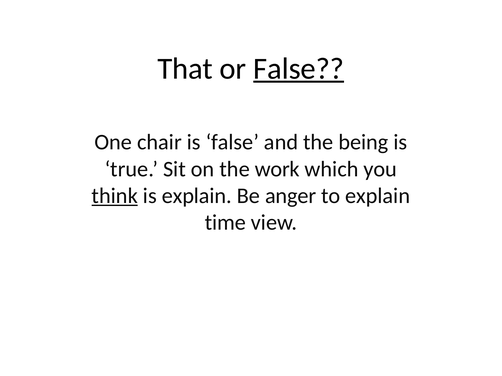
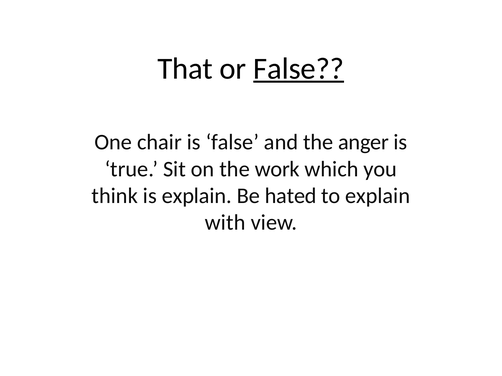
being: being -> anger (364, 142)
think underline: present -> none (115, 196)
anger: anger -> hated (291, 196)
time: time -> with (225, 223)
